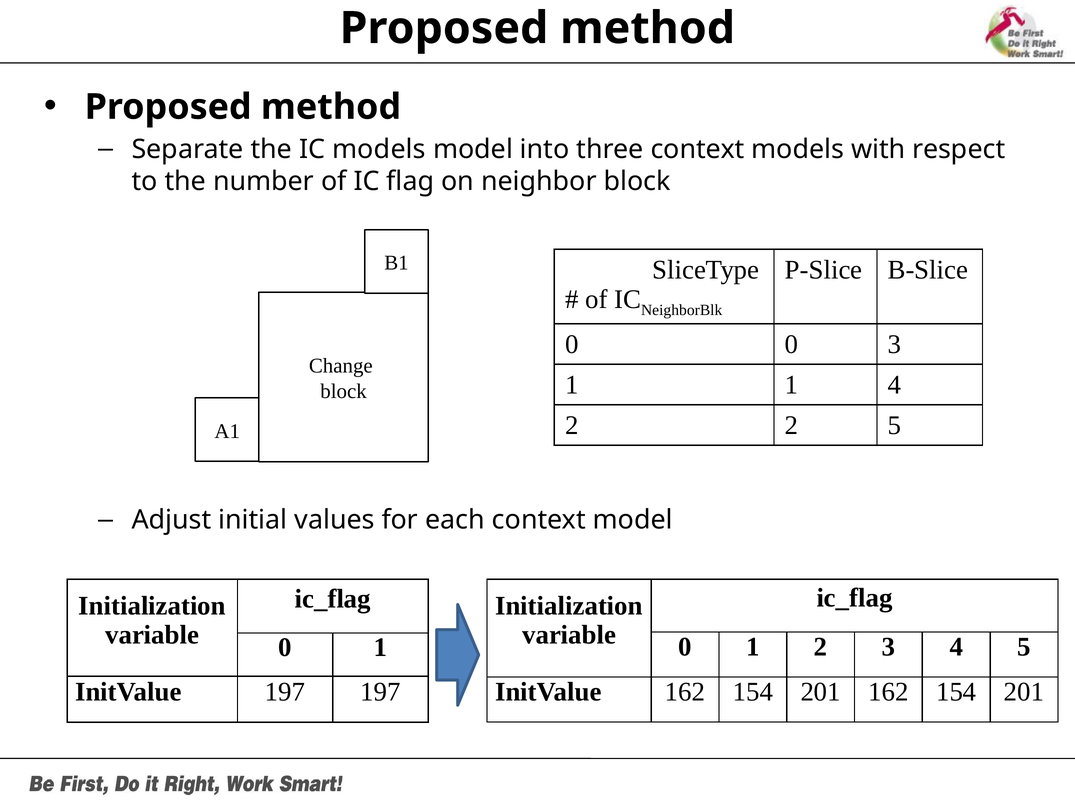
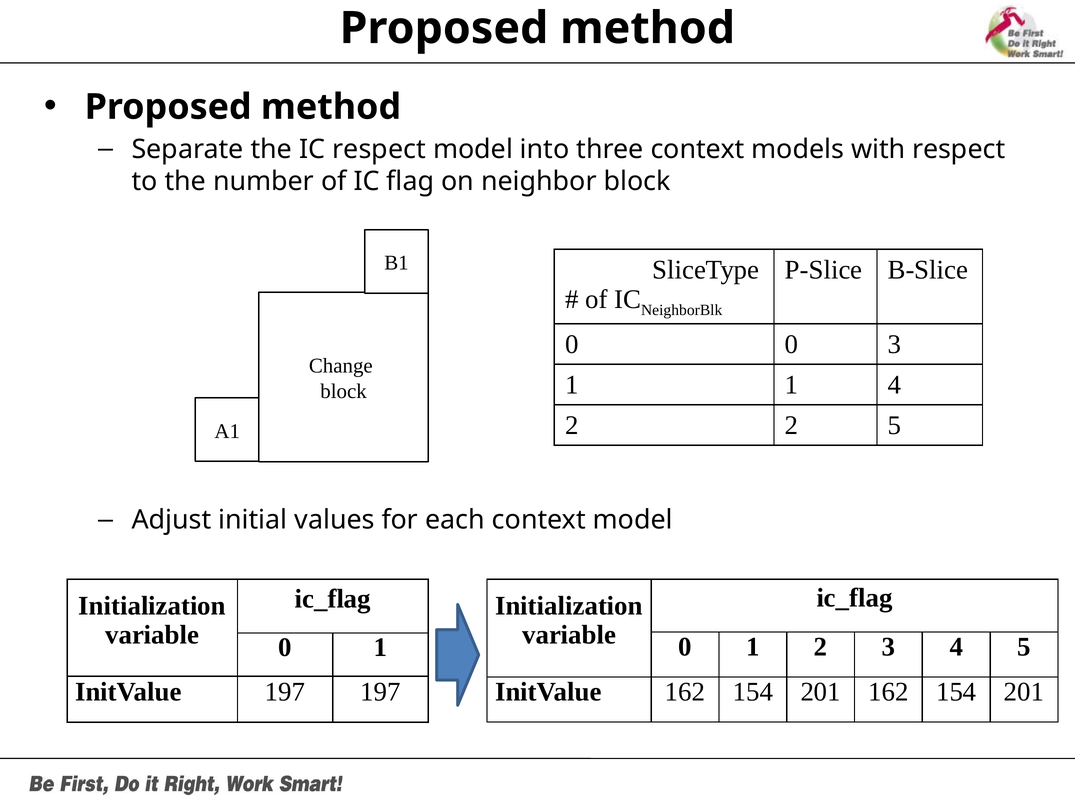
IC models: models -> respect (379, 149)
